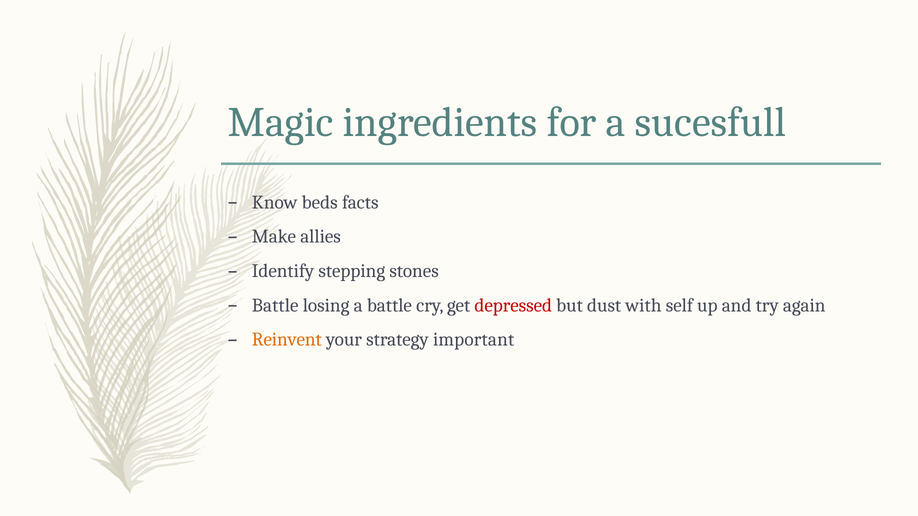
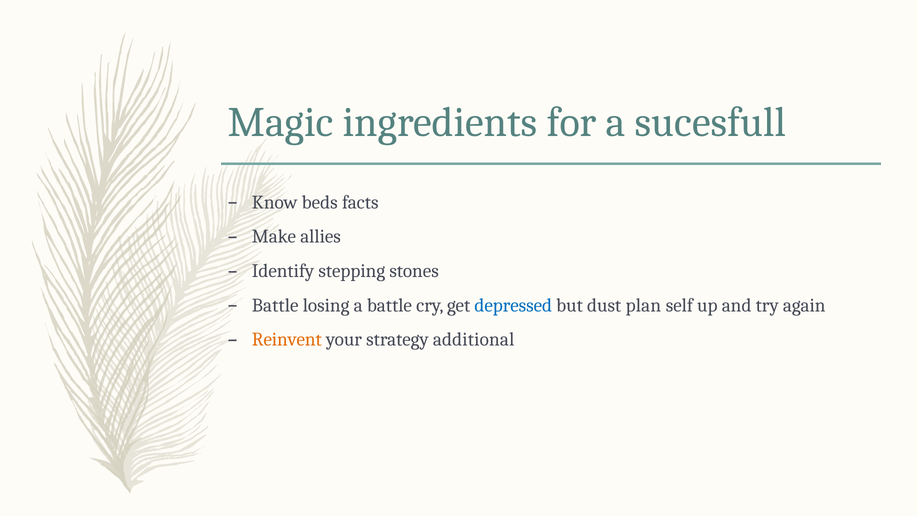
depressed colour: red -> blue (513, 305)
with: with -> plan (643, 305)
important: important -> additional (474, 340)
